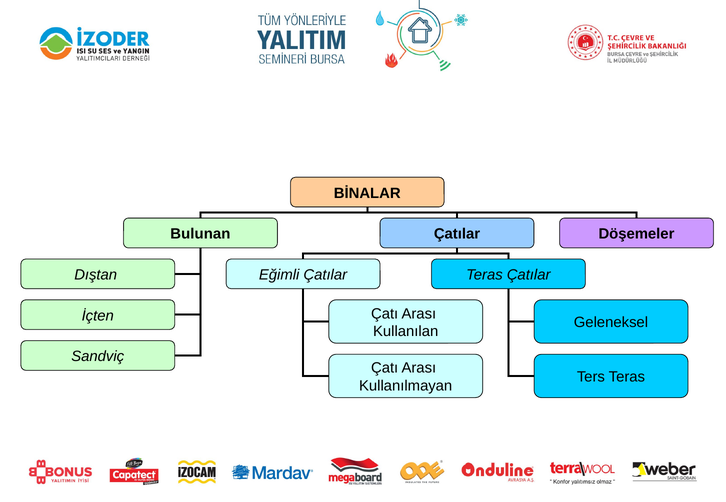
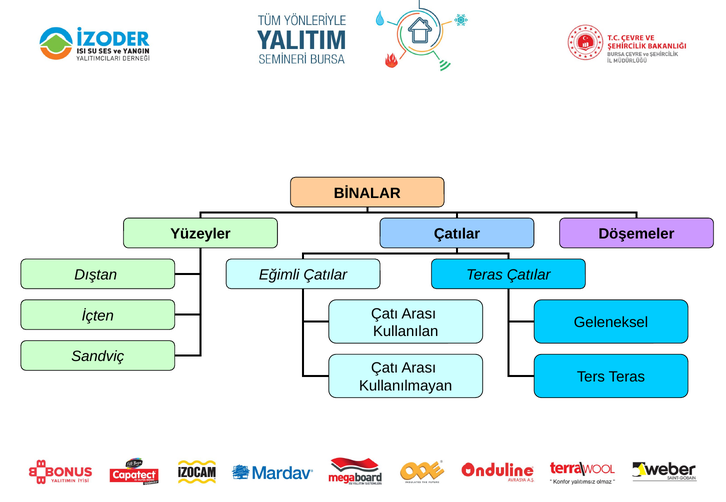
Bulunan: Bulunan -> Yüzeyler (200, 234)
